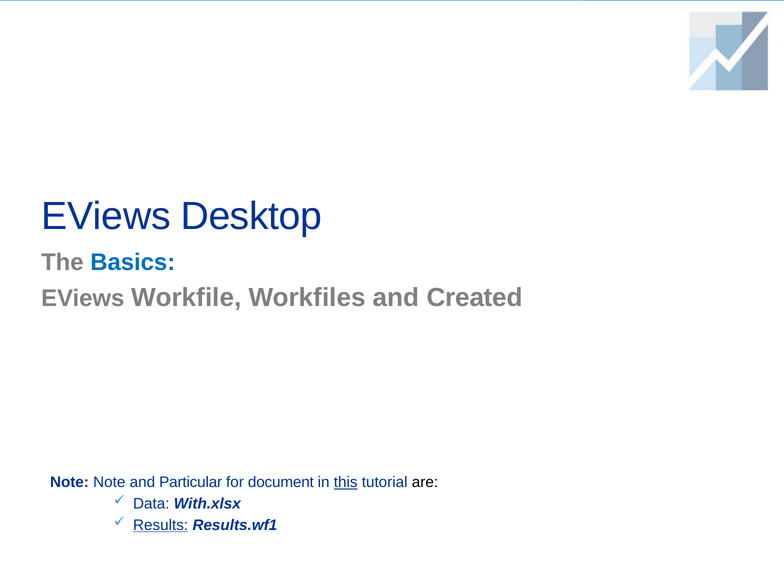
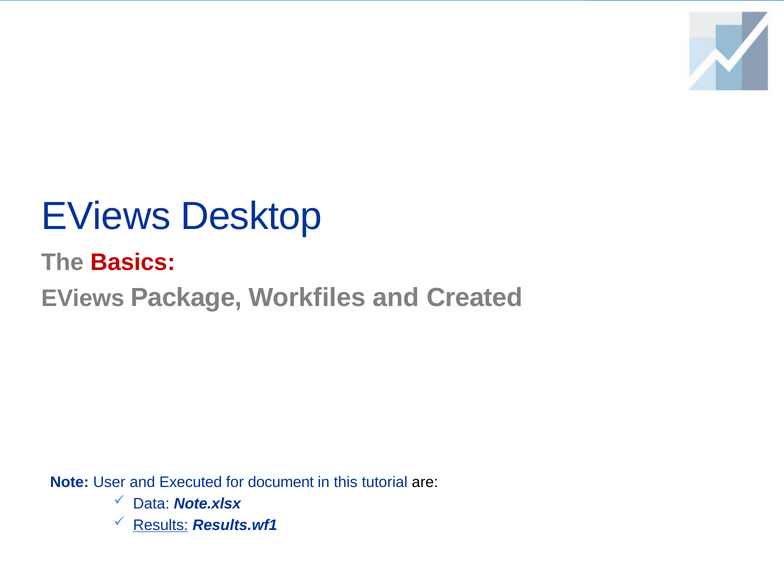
Basics colour: blue -> red (133, 262)
Workfile: Workfile -> Package (186, 298)
Note Note: Note -> User (109, 482)
Particular: Particular -> Executed (191, 482)
this underline: present -> none (346, 482)
With.xlsx: With.xlsx -> Note.xlsx (207, 504)
